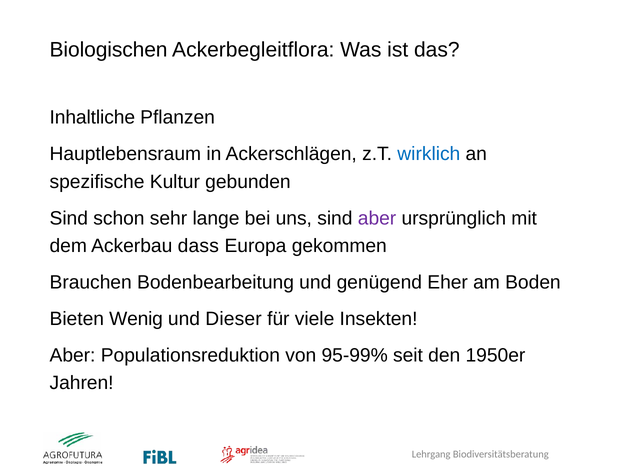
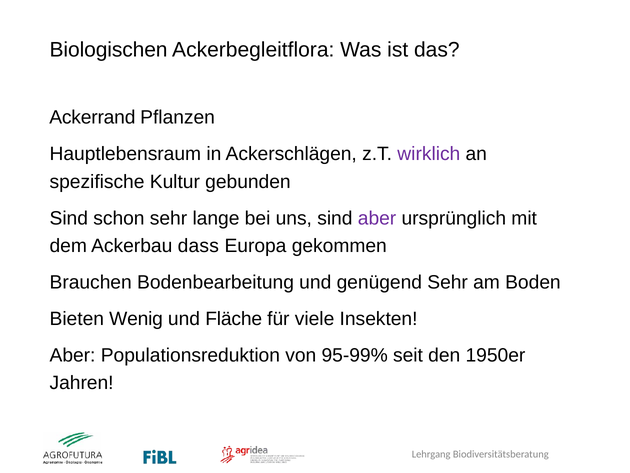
Inhaltliche: Inhaltliche -> Ackerrand (92, 117)
wirklich colour: blue -> purple (429, 154)
genügend Eher: Eher -> Sehr (448, 282)
Dieser: Dieser -> Fläche (234, 319)
